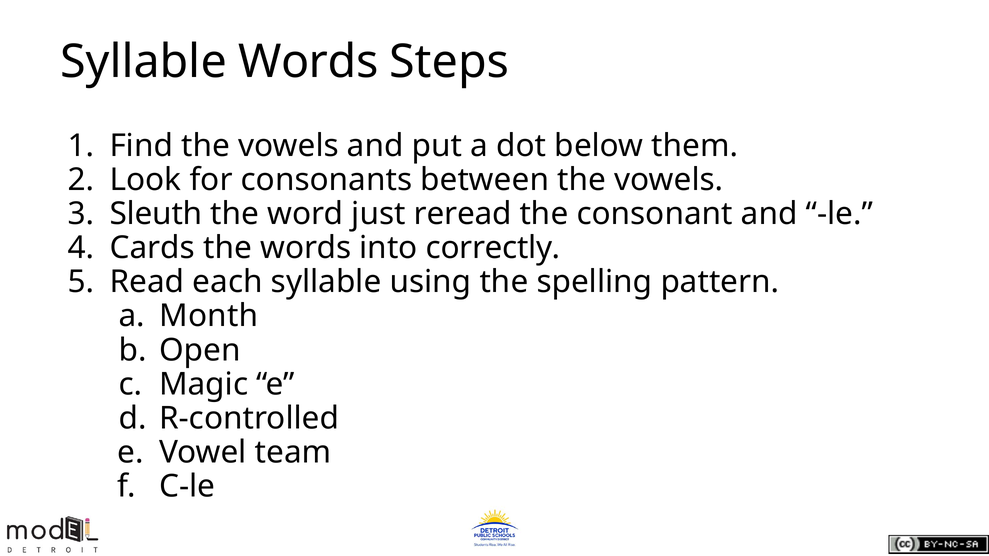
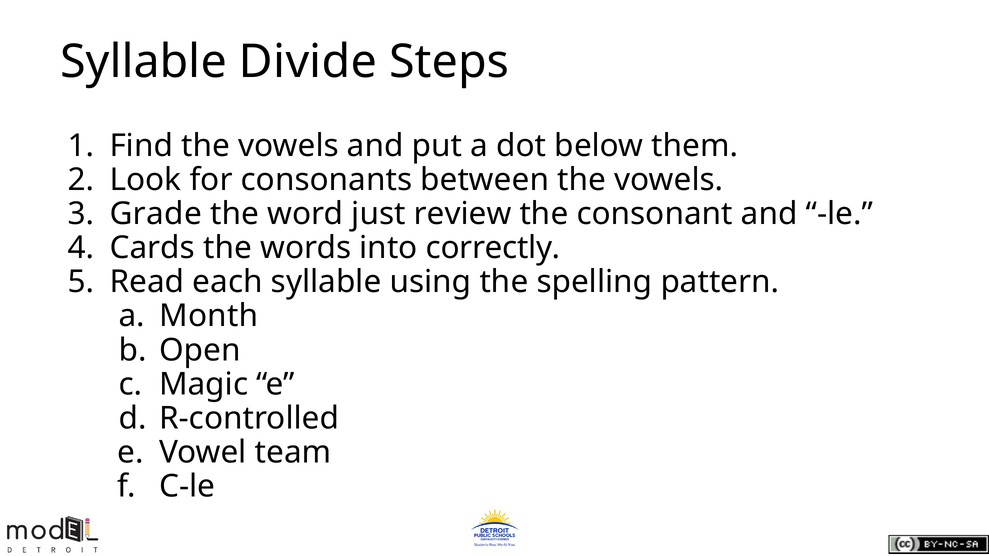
Syllable Words: Words -> Divide (308, 62)
Sleuth: Sleuth -> Grade (156, 214)
reread: reread -> review (463, 214)
